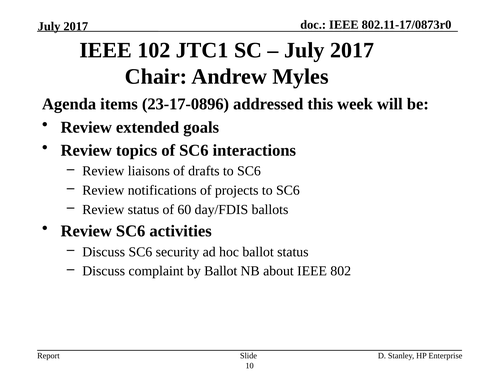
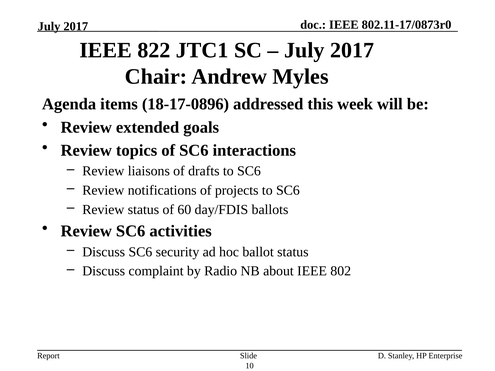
102: 102 -> 822 (154, 50)
23-17-0896: 23-17-0896 -> 18-17-0896 (185, 104)
by Ballot: Ballot -> Radio (221, 271)
